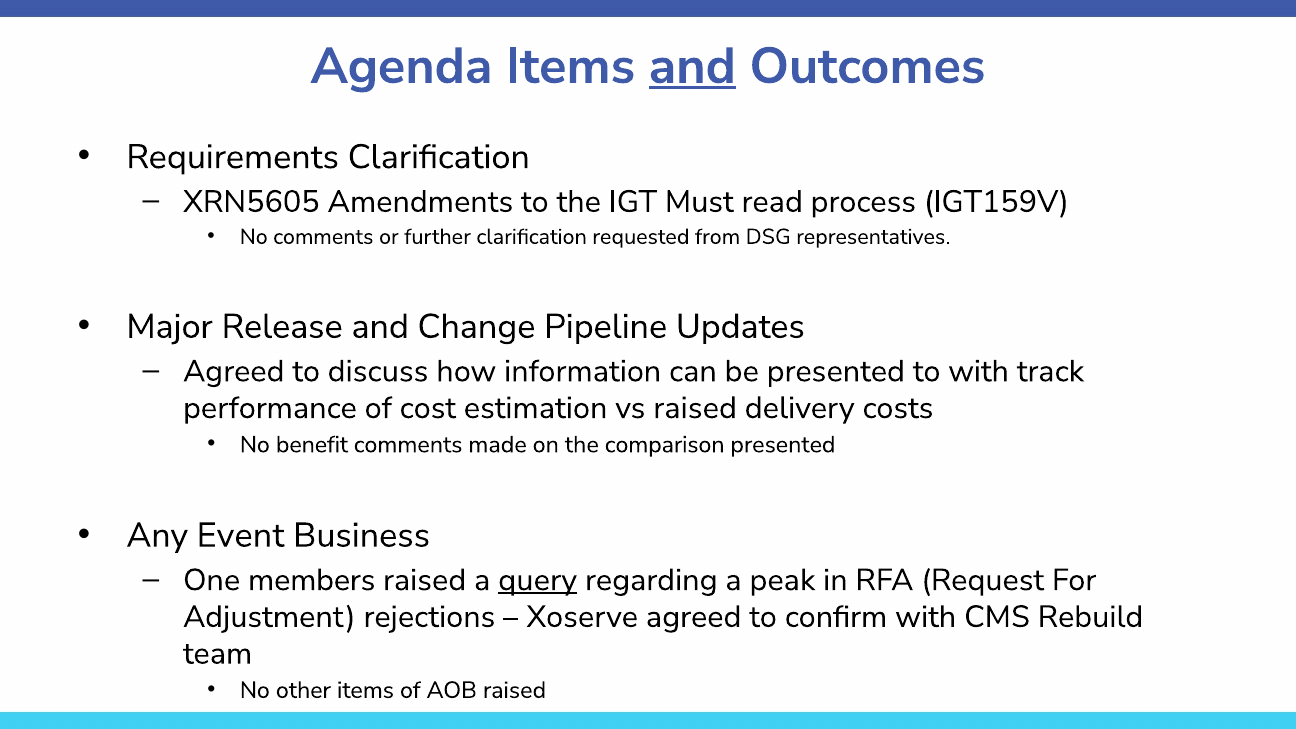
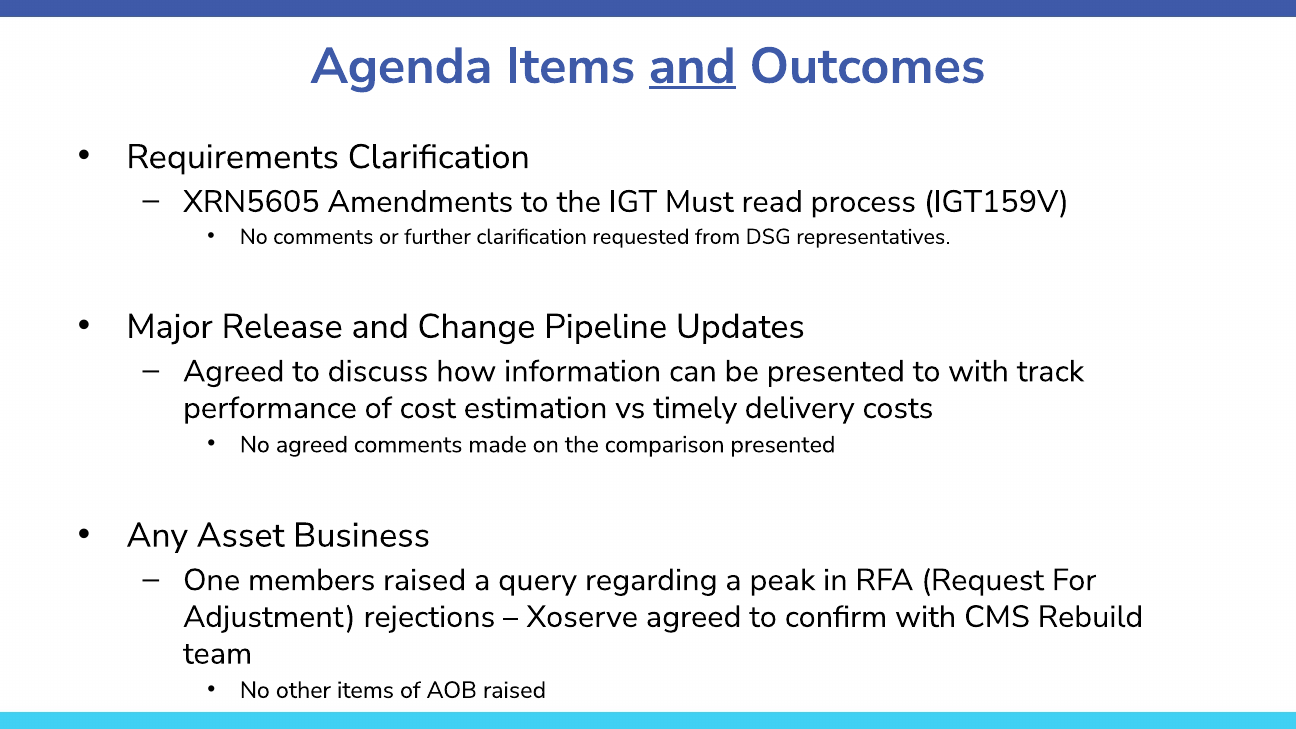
vs raised: raised -> timely (695, 408)
No benefit: benefit -> agreed (312, 445)
Event: Event -> Asset (241, 535)
query underline: present -> none (538, 580)
